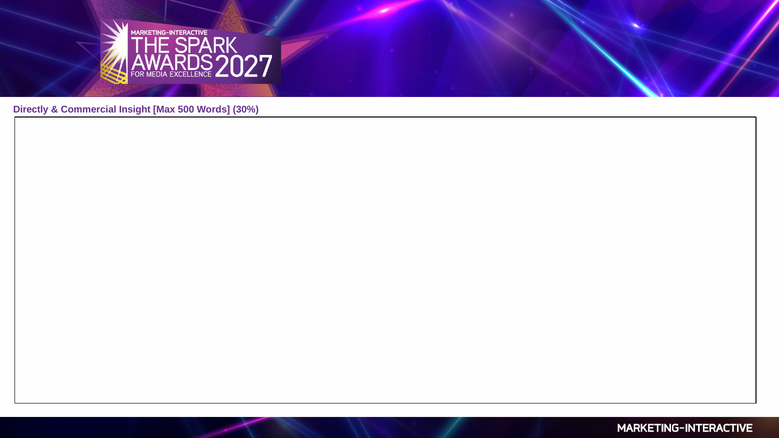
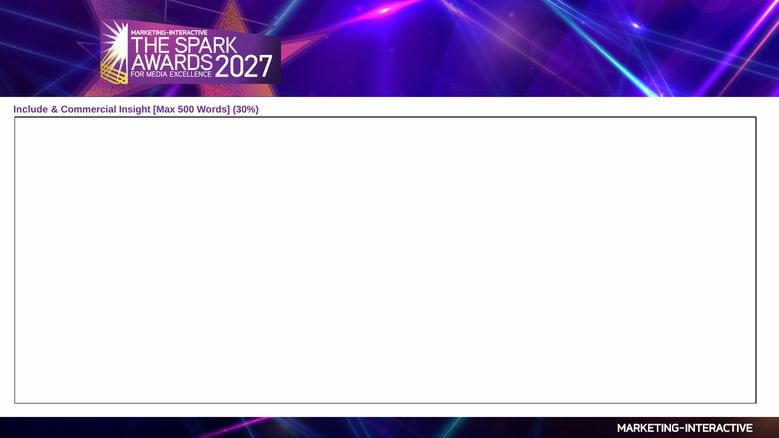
Directly: Directly -> Include (31, 109)
